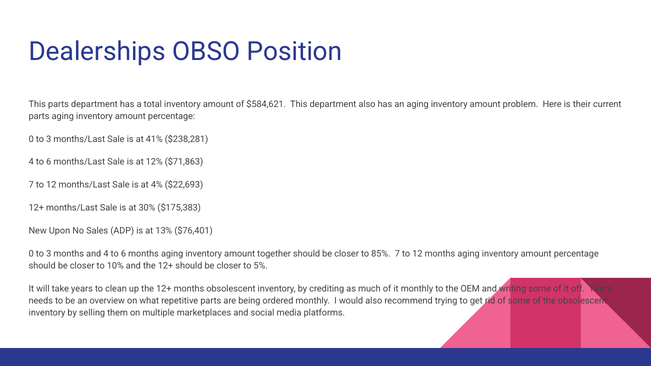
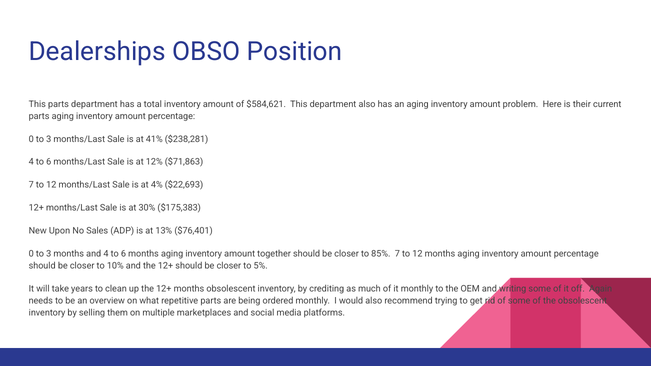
off Years: Years -> Again (601, 289)
